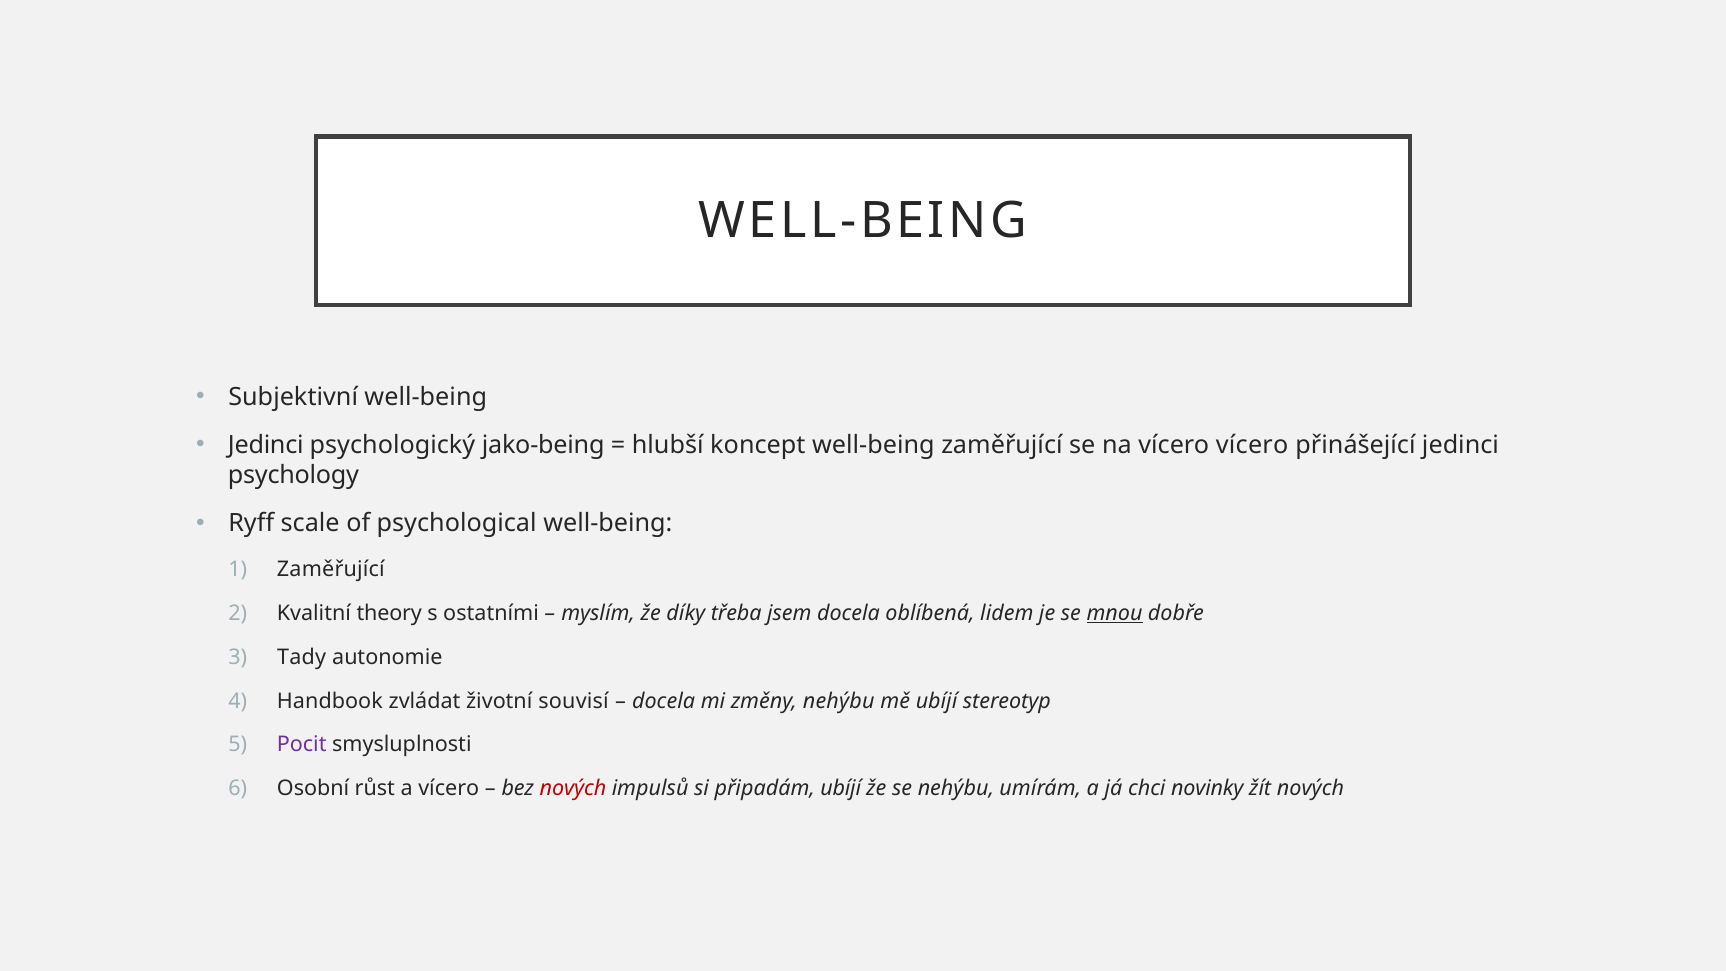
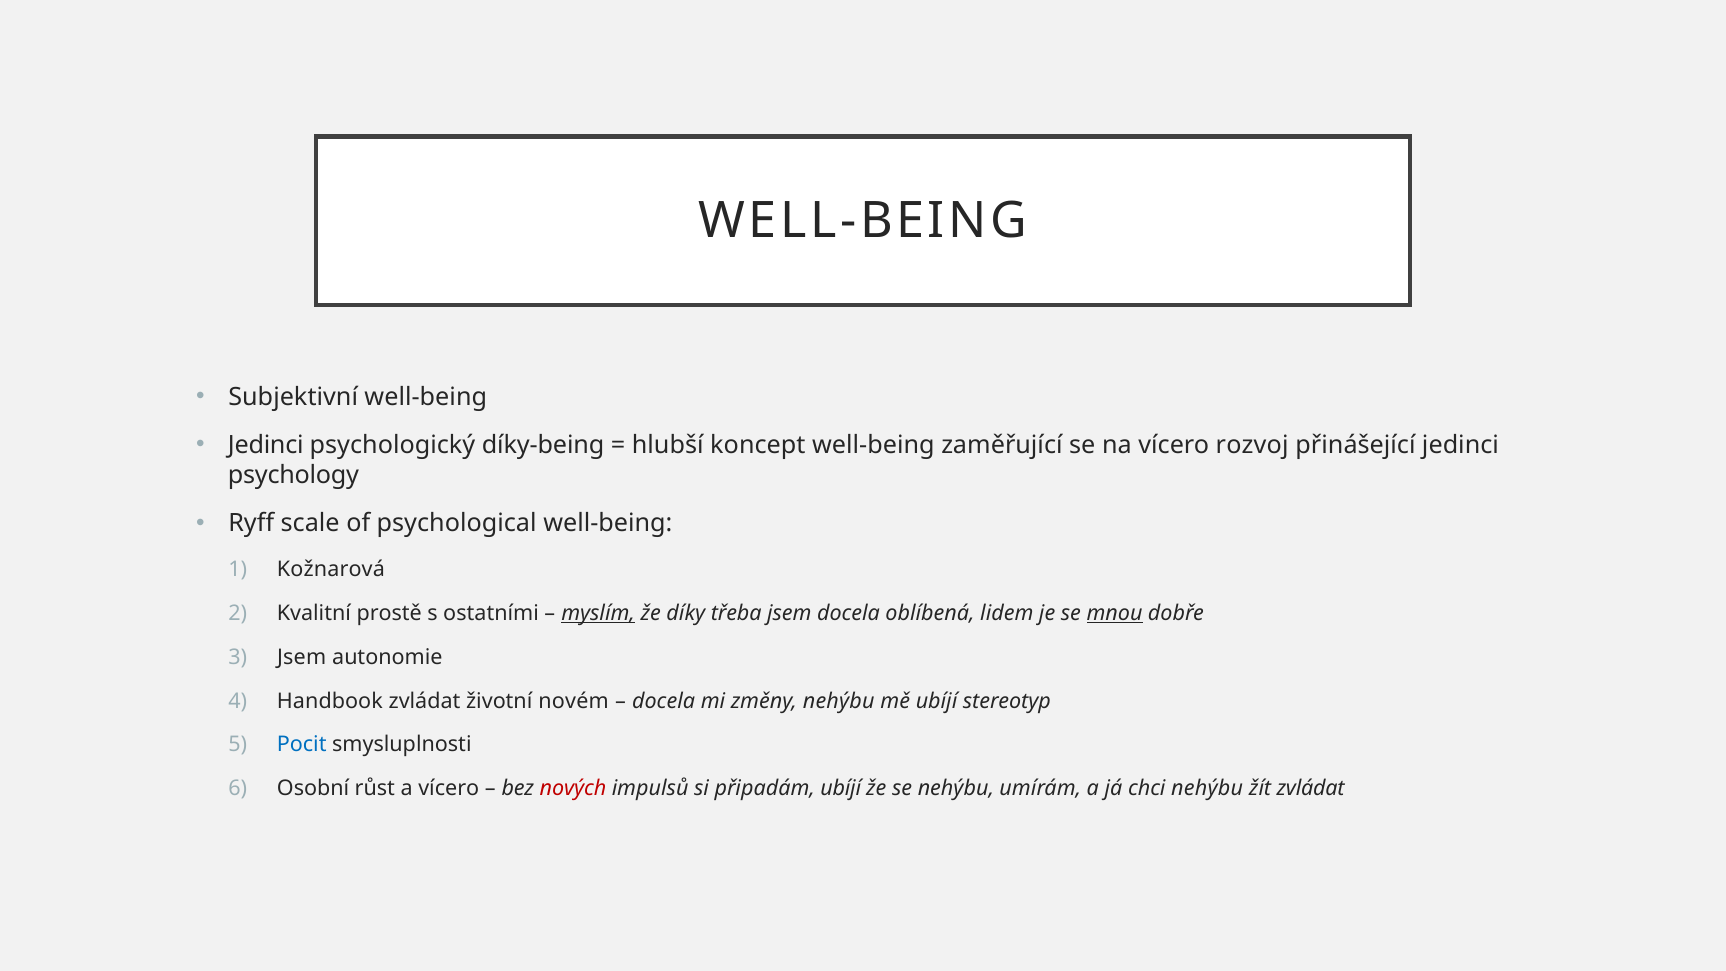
jako-being: jako-being -> díky-being (543, 445)
vícero vícero: vícero -> rozvoj (1252, 445)
Zaměřující: Zaměřující -> Kožnarová (331, 569)
theory: theory -> prostě (389, 613)
myslím underline: none -> present (598, 613)
Tady: Tady -> Jsem (302, 657)
souvisí: souvisí -> novém (574, 701)
Pocit colour: purple -> blue (302, 745)
chci novinky: novinky -> nehýbu (1207, 789)
žít nových: nových -> zvládat (1311, 789)
